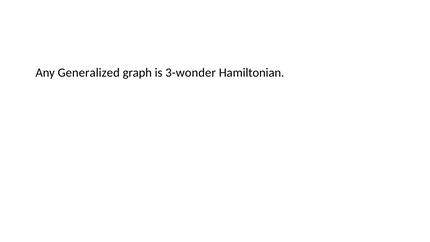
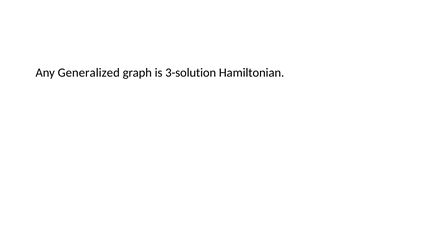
3-wonder: 3-wonder -> 3-solution (191, 73)
